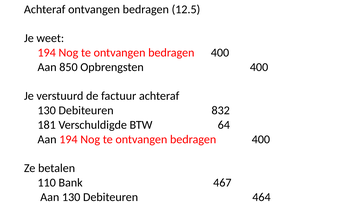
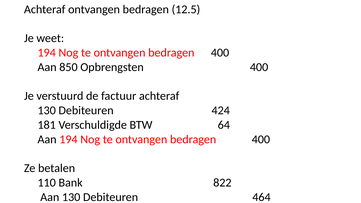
832: 832 -> 424 (221, 110)
467: 467 -> 822 (222, 183)
